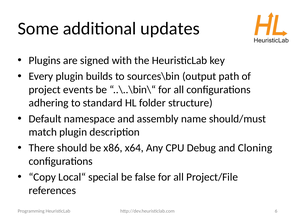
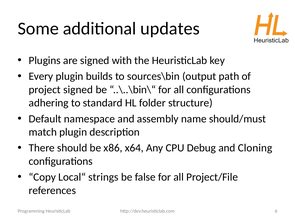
project events: events -> signed (78, 90)
special: special -> strings (103, 177)
